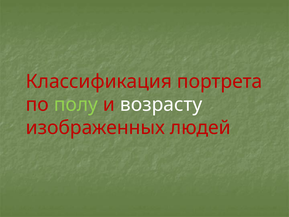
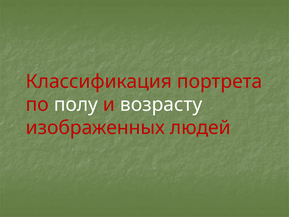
полу colour: light green -> white (76, 104)
